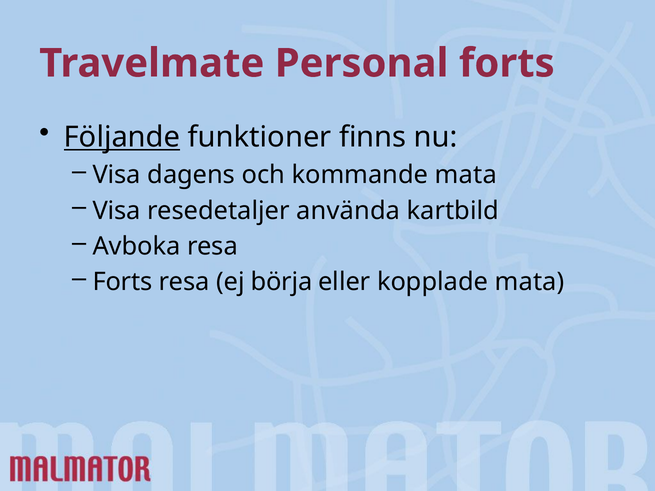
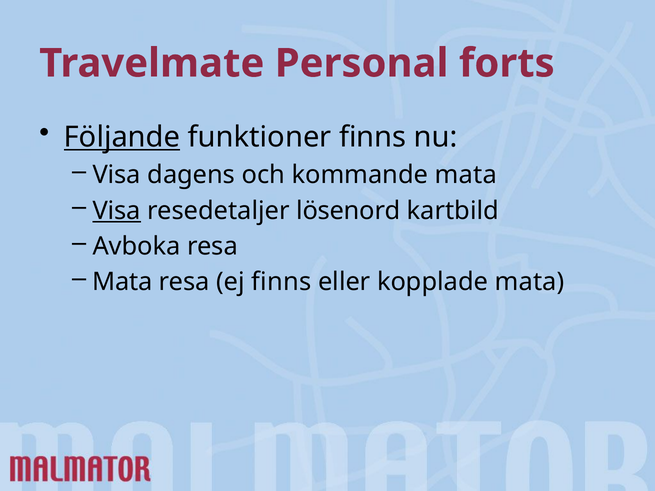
Visa underline: none -> present (117, 211)
använda: använda -> lösenord (348, 211)
Forts: Forts -> Mata (122, 282)
ej börja: börja -> finns (281, 282)
